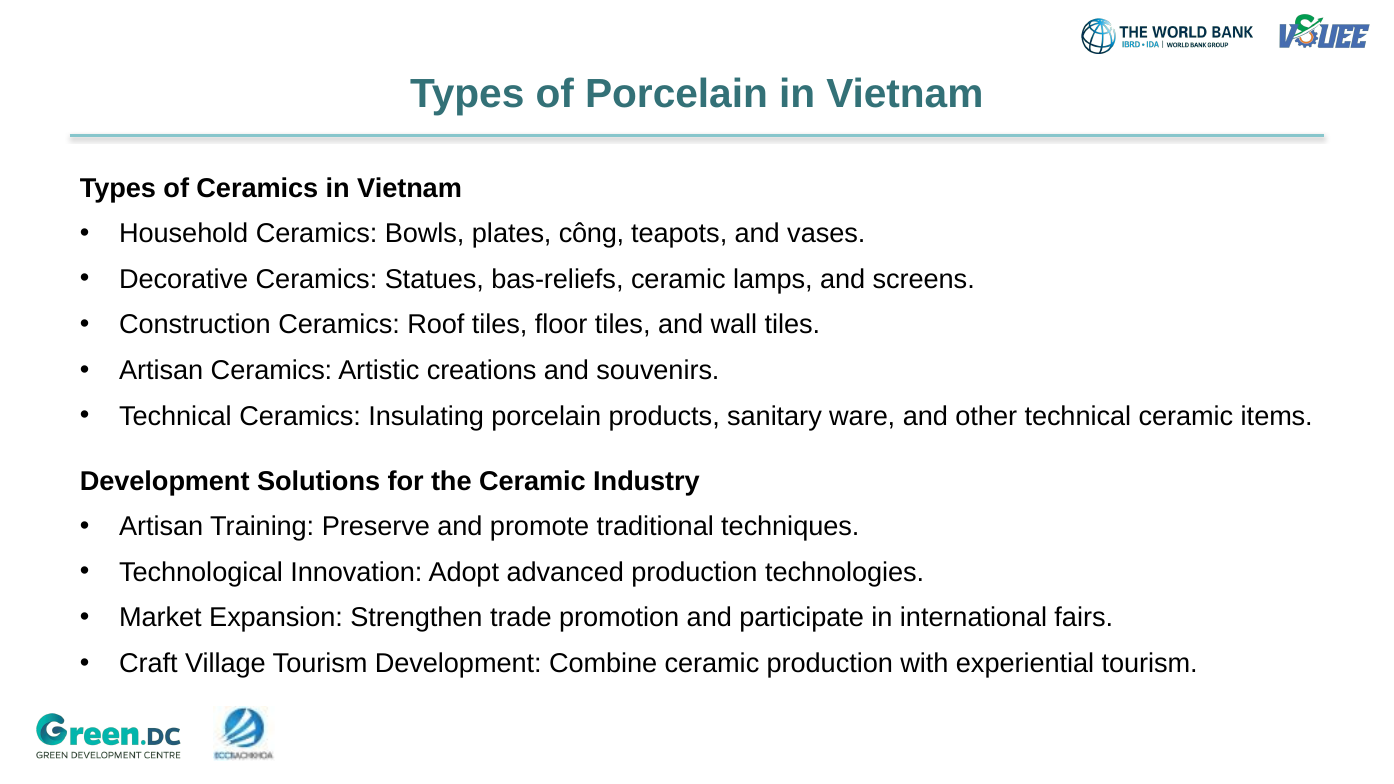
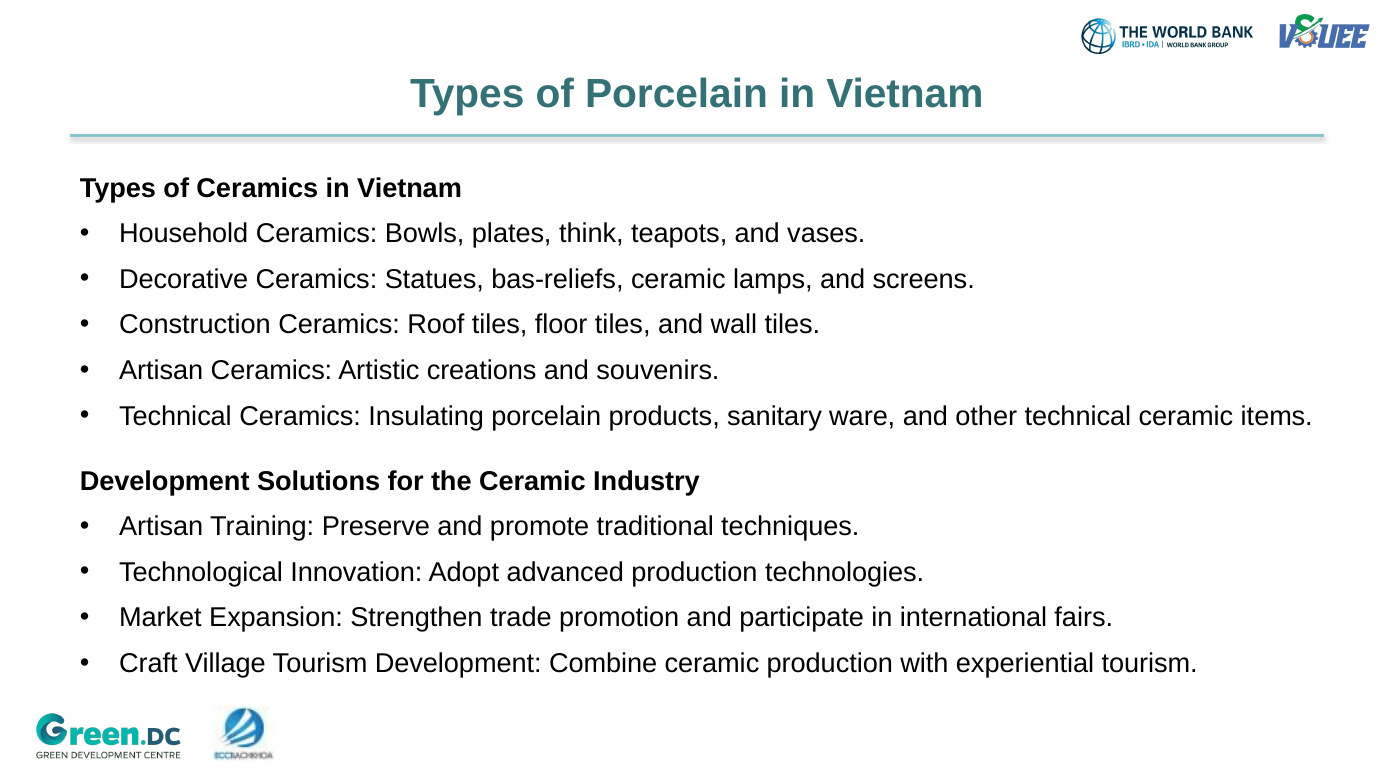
công: công -> think (591, 234)
